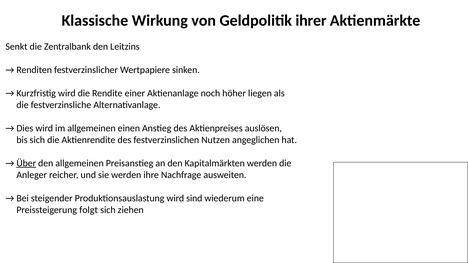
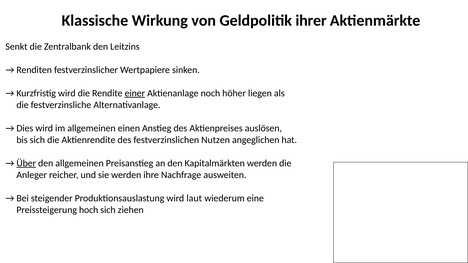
einer underline: none -> present (135, 93)
sind: sind -> laut (194, 198)
folgt: folgt -> hoch (89, 210)
